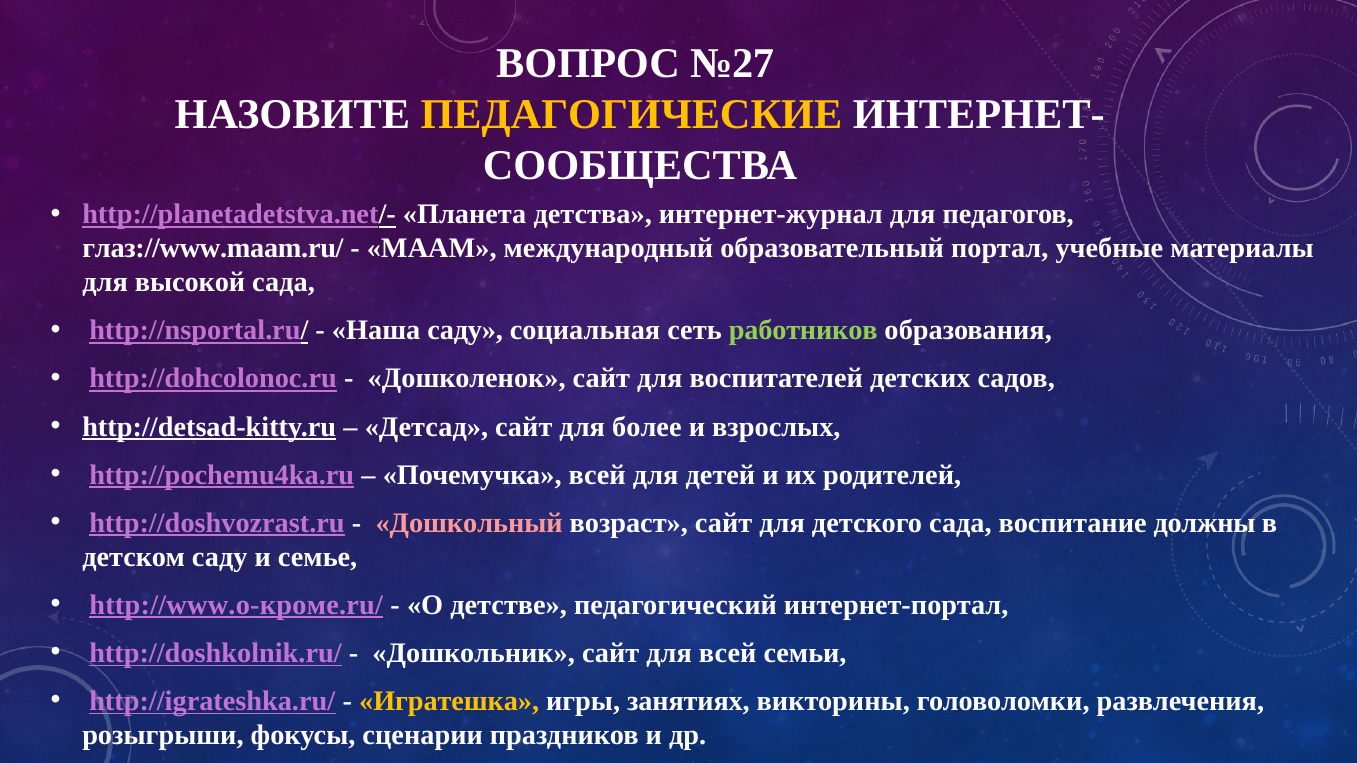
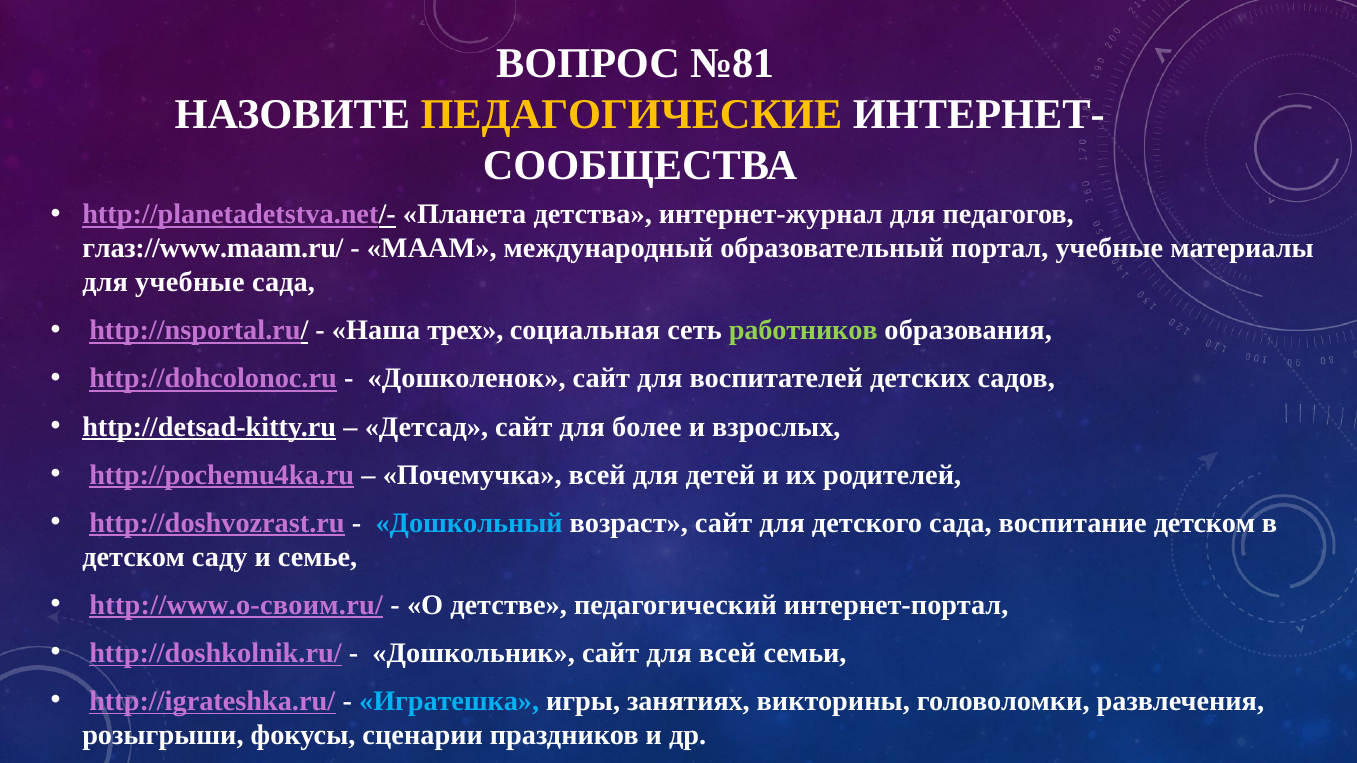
№27: №27 -> №81 (732, 64)
для высокой: высокой -> учебные (190, 283)
Наша саду: саду -> трех (465, 331)
Дошкольный colour: pink -> light blue (469, 523)
воспитание должны: должны -> детском (1204, 523)
http://www.o-кроме.ru/: http://www.o-кроме.ru/ -> http://www.o-своим.ru/ (236, 605)
Игратешка colour: yellow -> light blue (449, 701)
